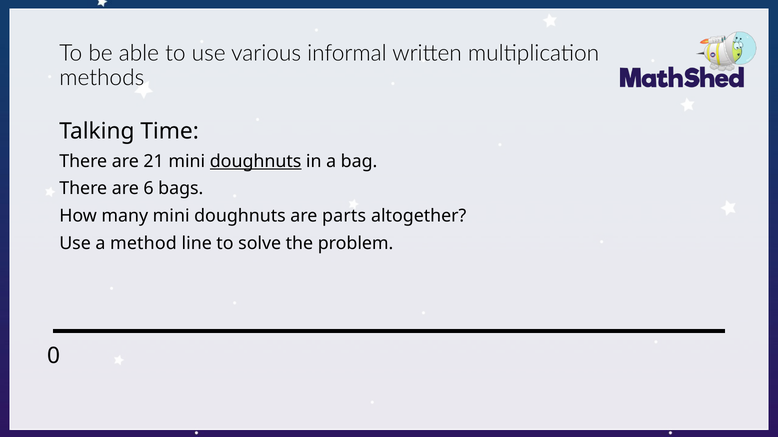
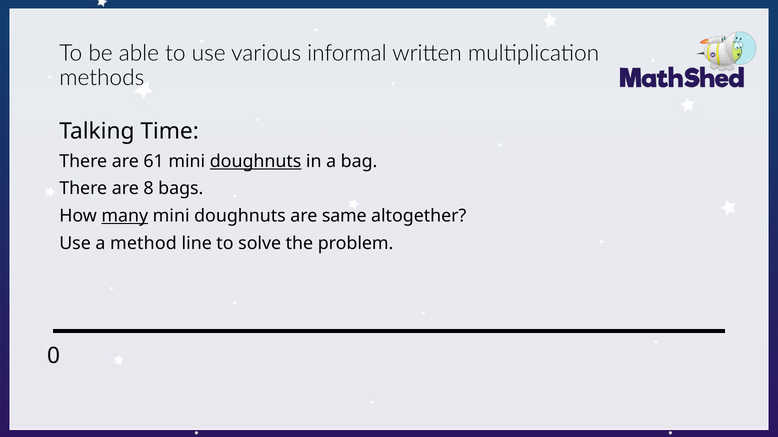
21: 21 -> 61 (154, 161)
6: 6 -> 8 (149, 189)
many underline: none -> present (125, 216)
parts: parts -> same (344, 216)
